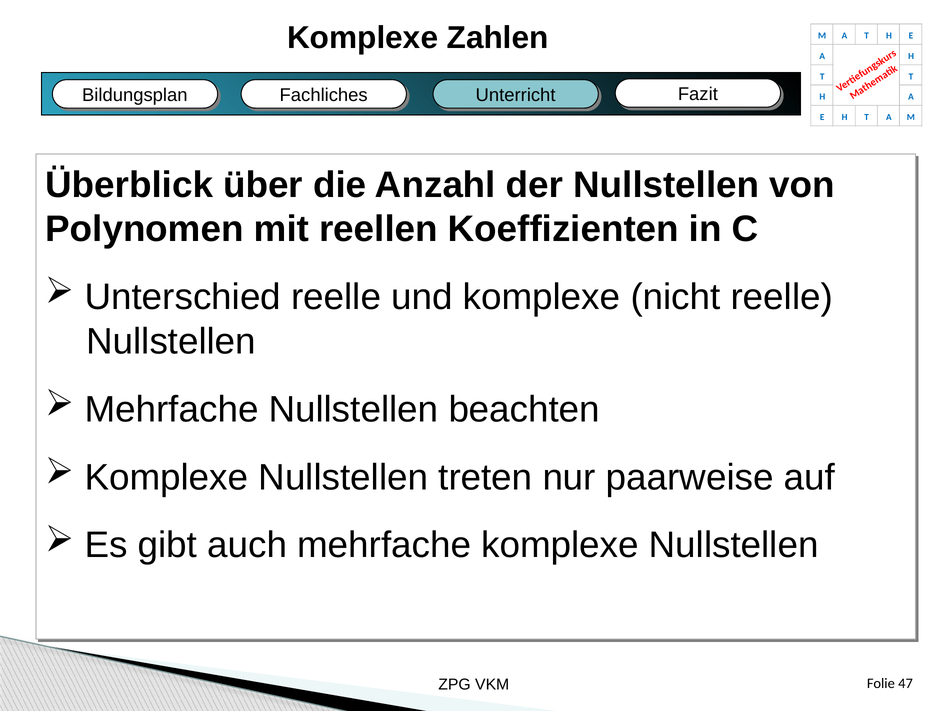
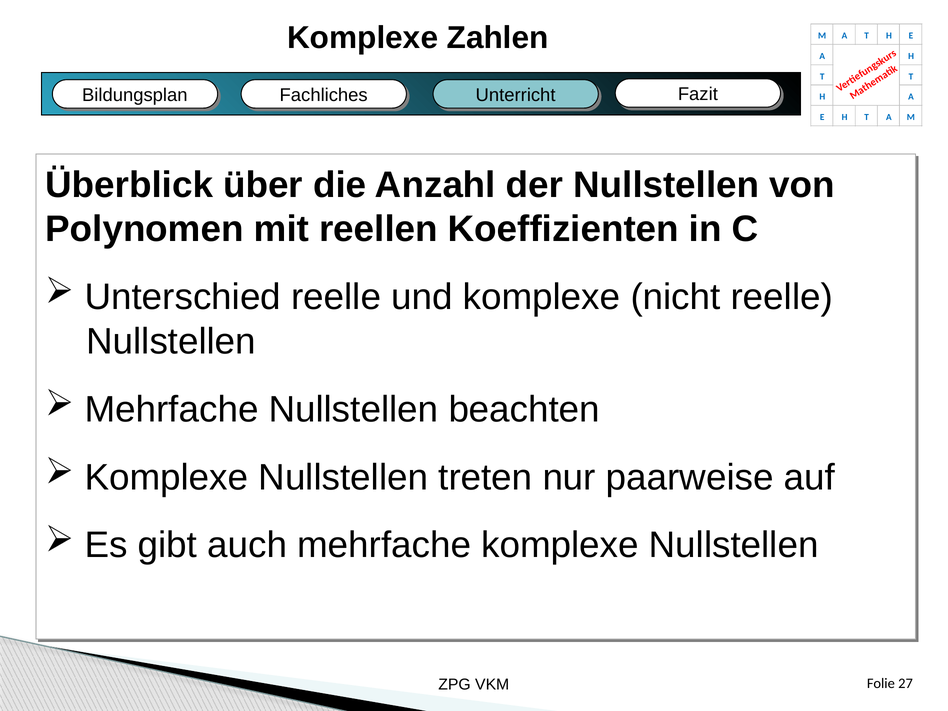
47: 47 -> 27 (906, 683)
